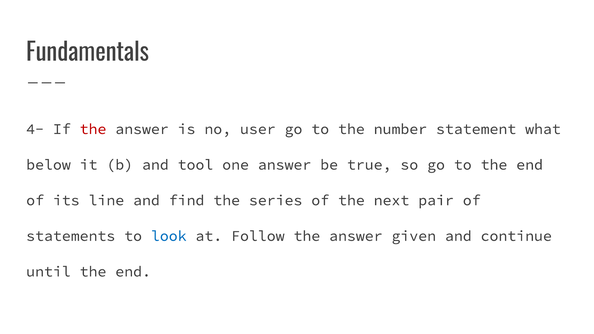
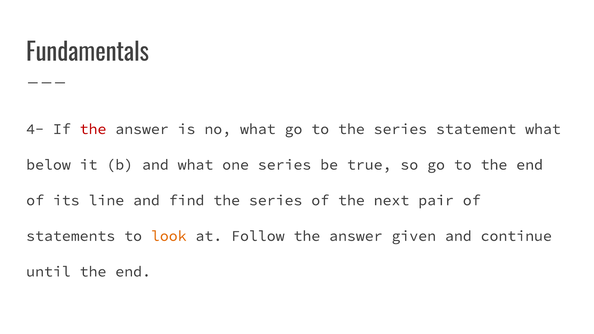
no user: user -> what (258, 129)
to the number: number -> series (400, 129)
and tool: tool -> what (195, 165)
one answer: answer -> series (285, 165)
look colour: blue -> orange (169, 236)
